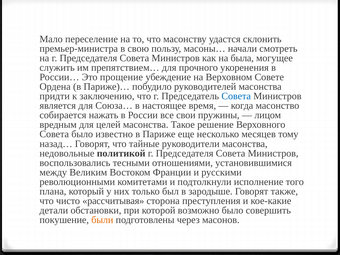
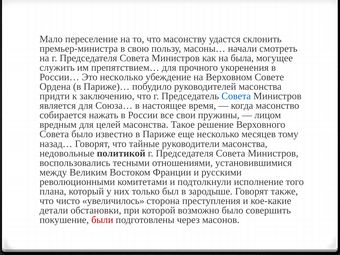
Это прощение: прощение -> несколько (122, 77)
рассчитывая: рассчитывая -> увеличилось (113, 201)
были colour: orange -> red (102, 220)
